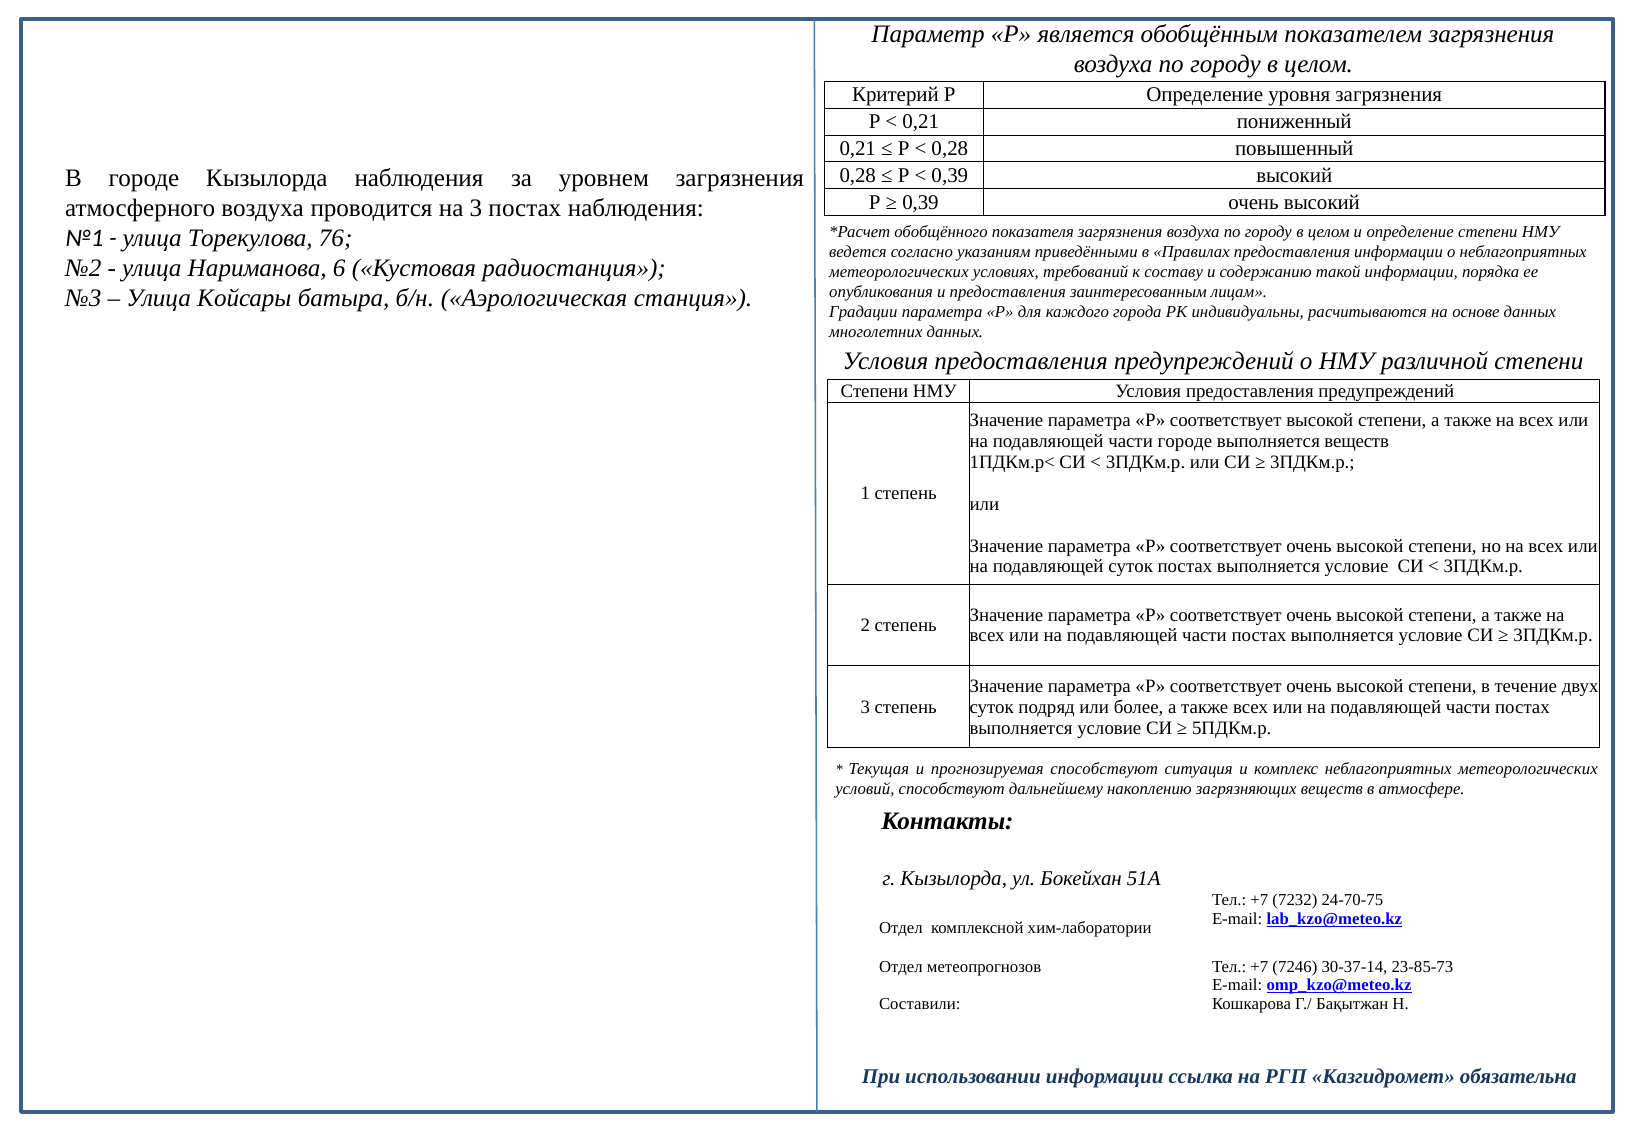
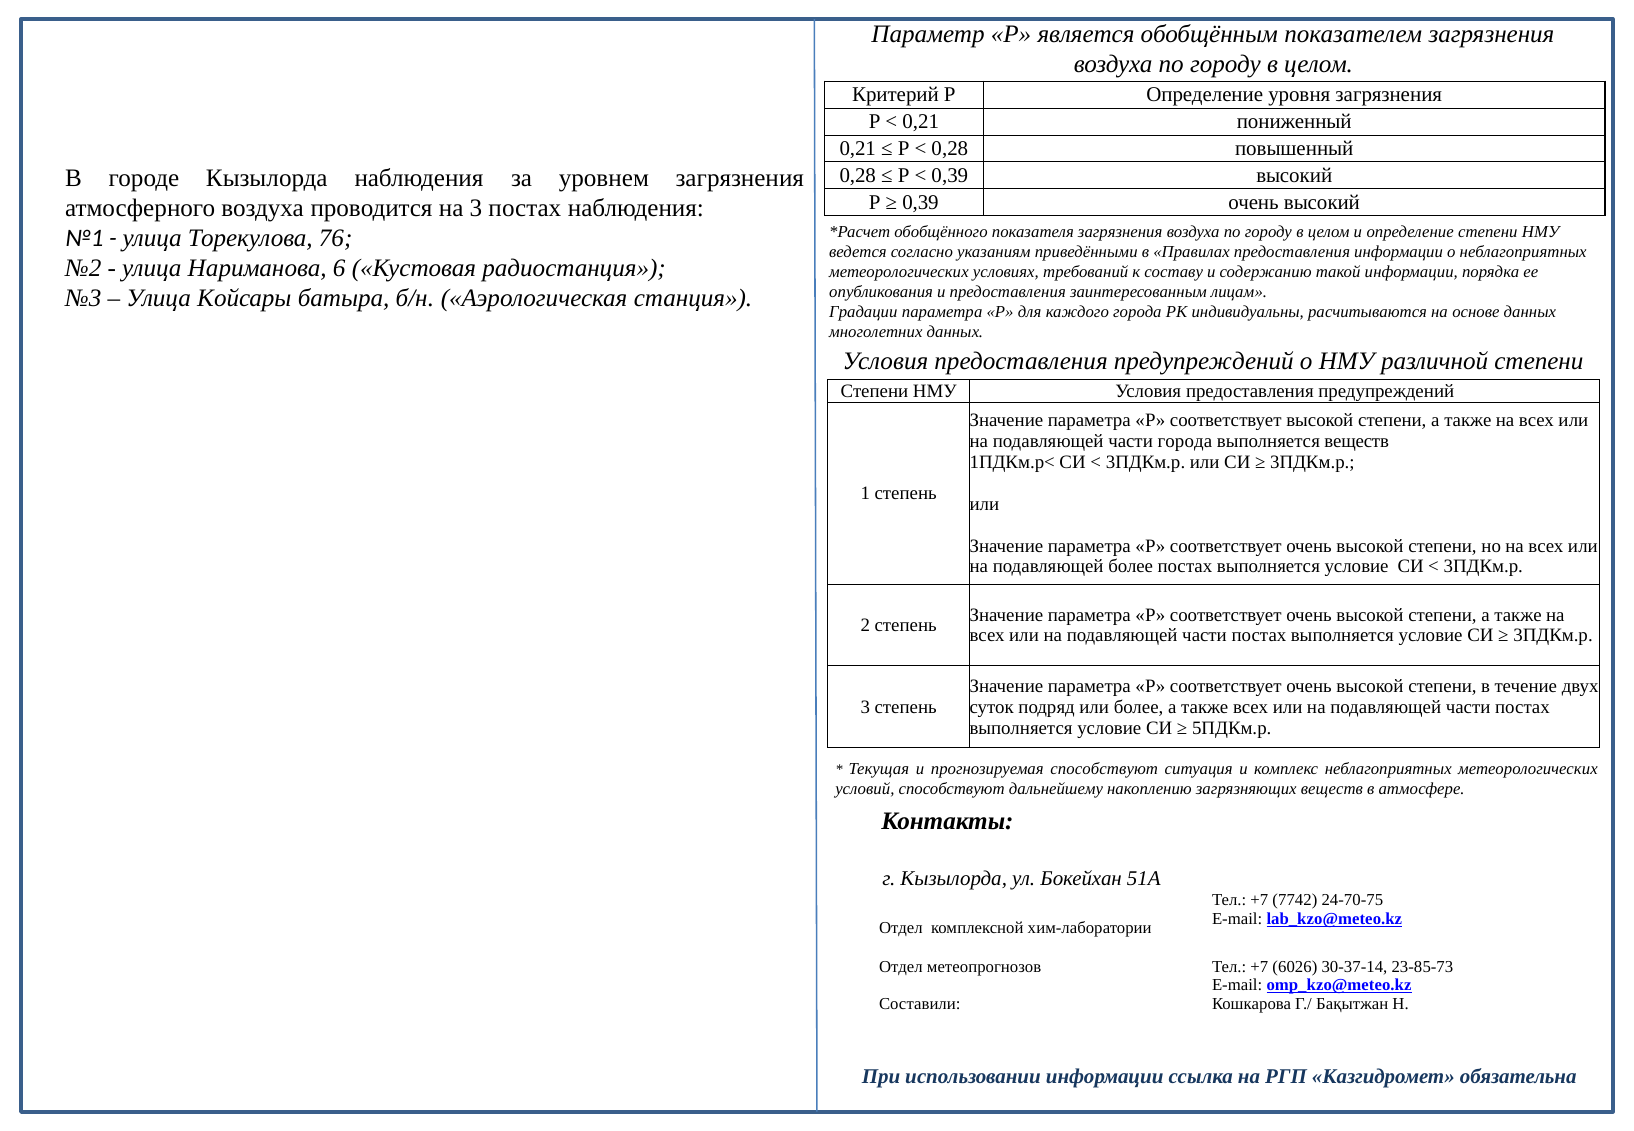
части городе: городе -> города (1185, 441)
подавляющей суток: суток -> более (1131, 567)
7232: 7232 -> 7742 (1295, 901)
7246: 7246 -> 6026 (1295, 967)
